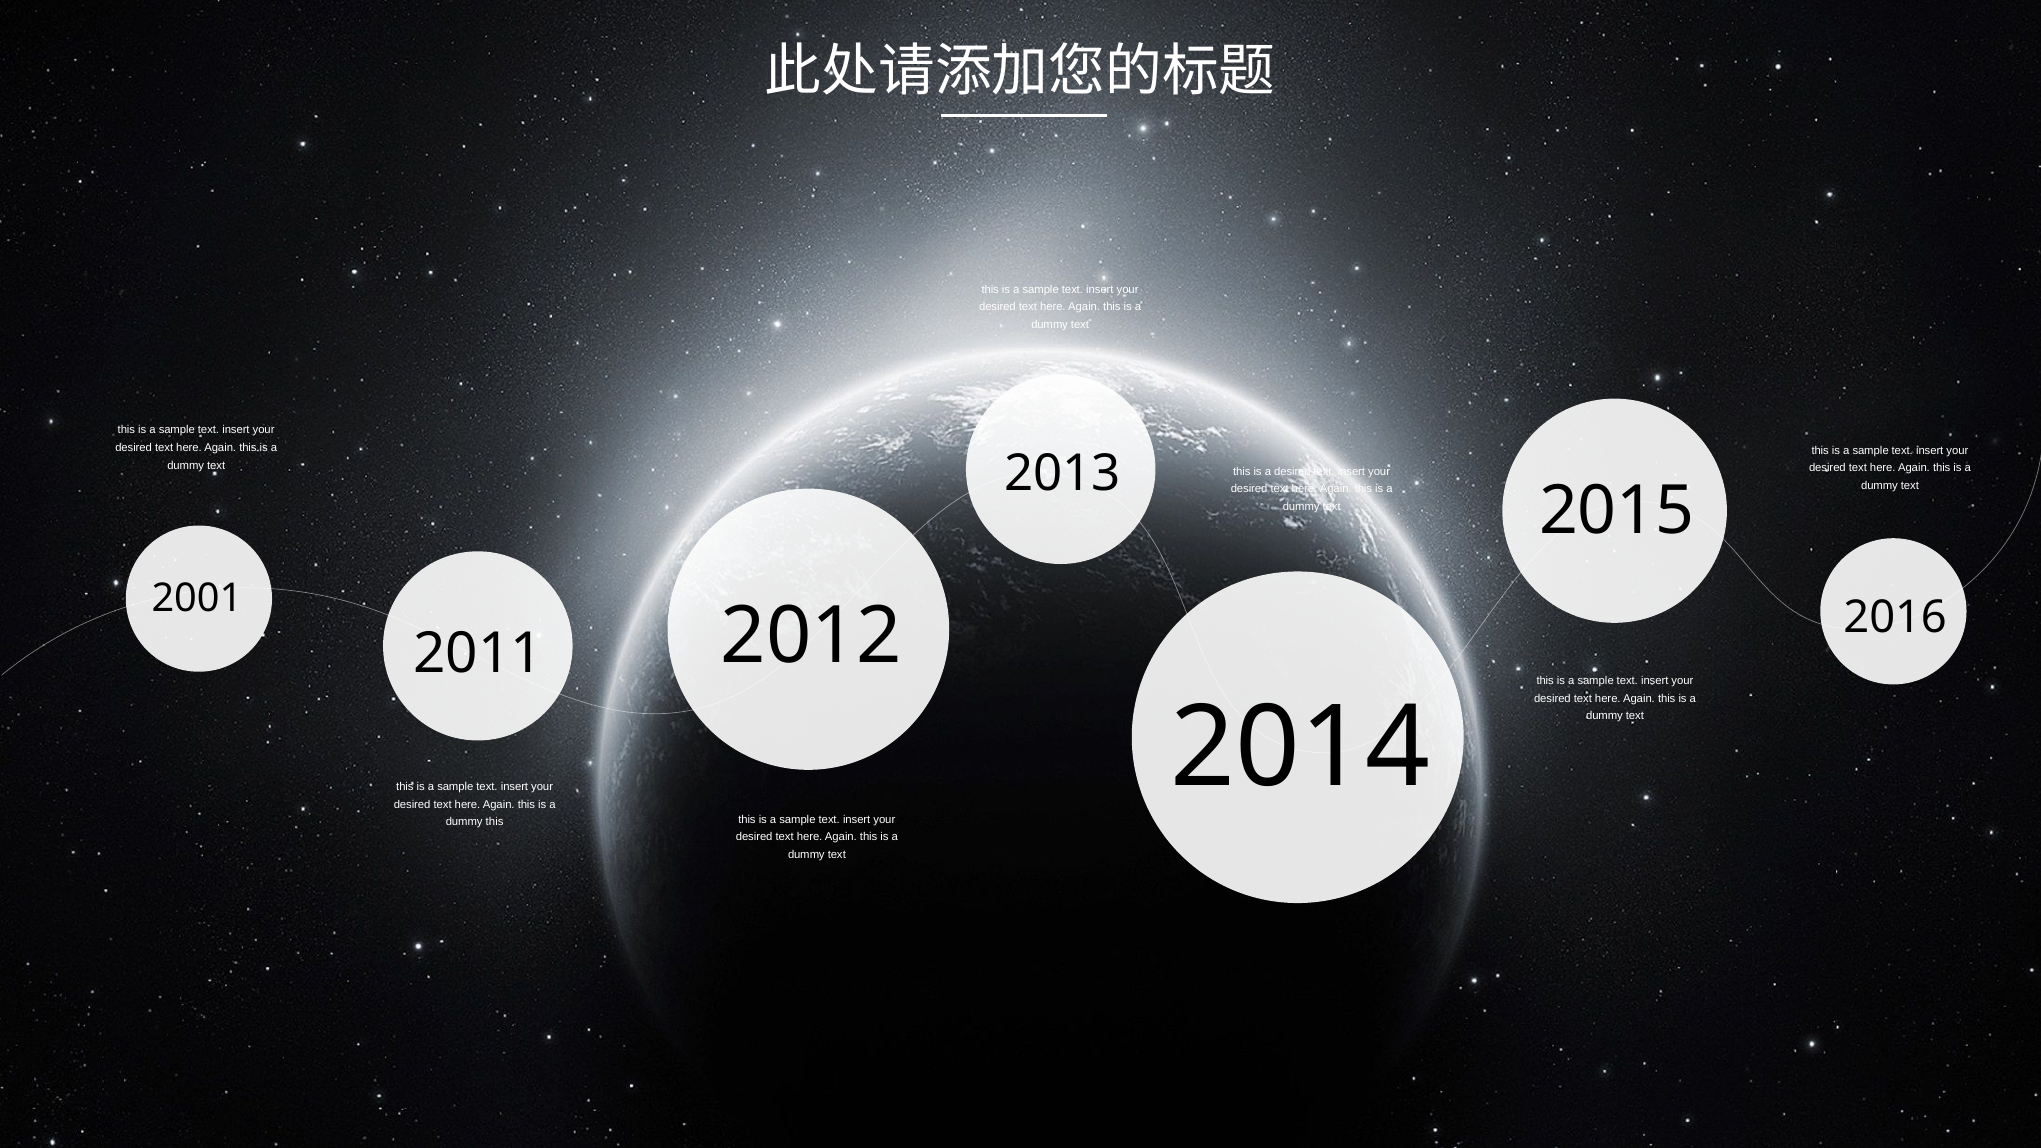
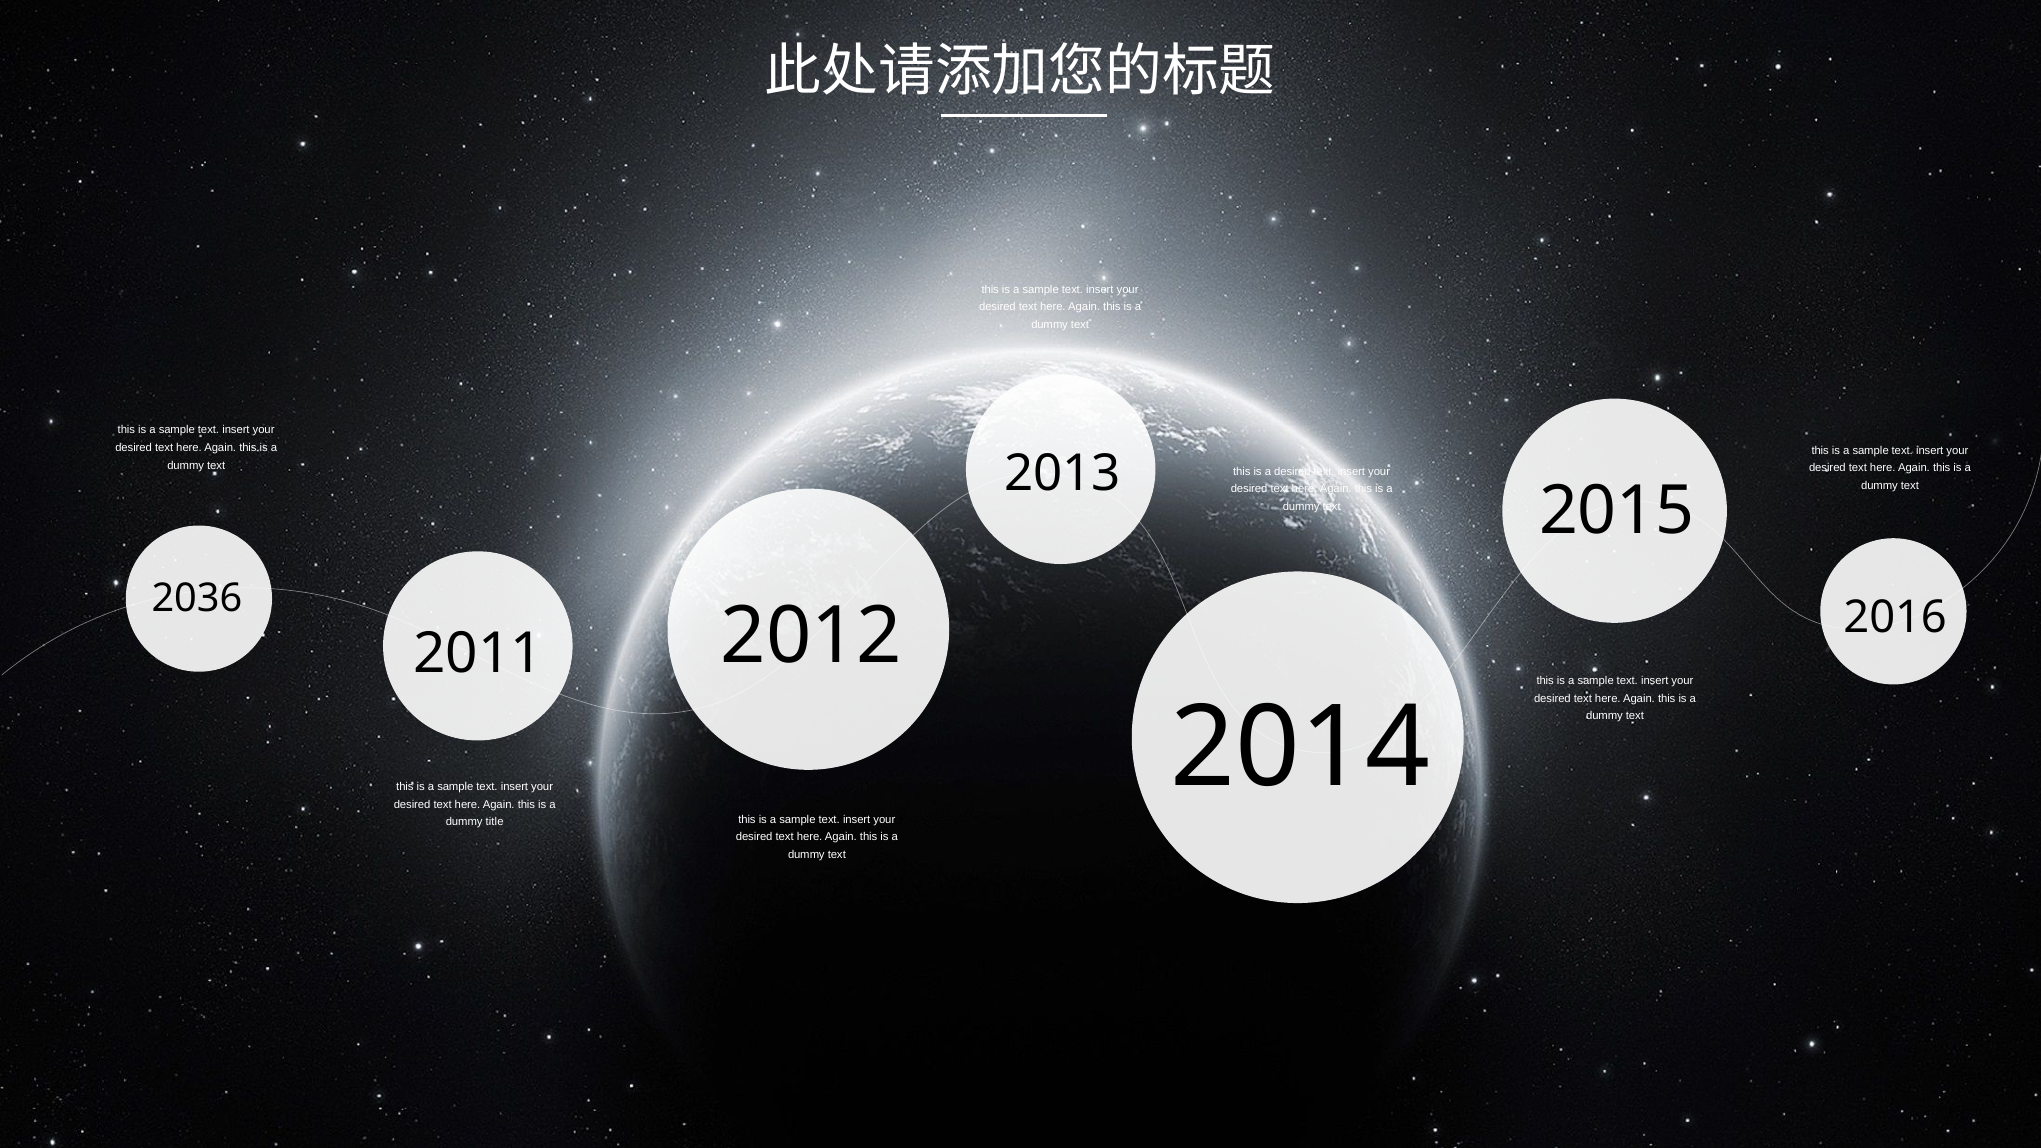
2001: 2001 -> 2036 (197, 599)
dummy this: this -> title (495, 822)
